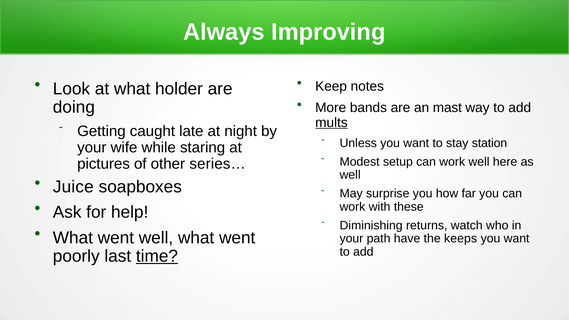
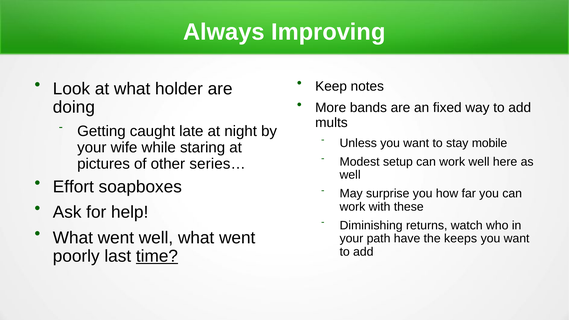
mast: mast -> fixed (447, 108)
mults underline: present -> none (331, 123)
station: station -> mobile (490, 143)
Juice: Juice -> Effort (73, 187)
